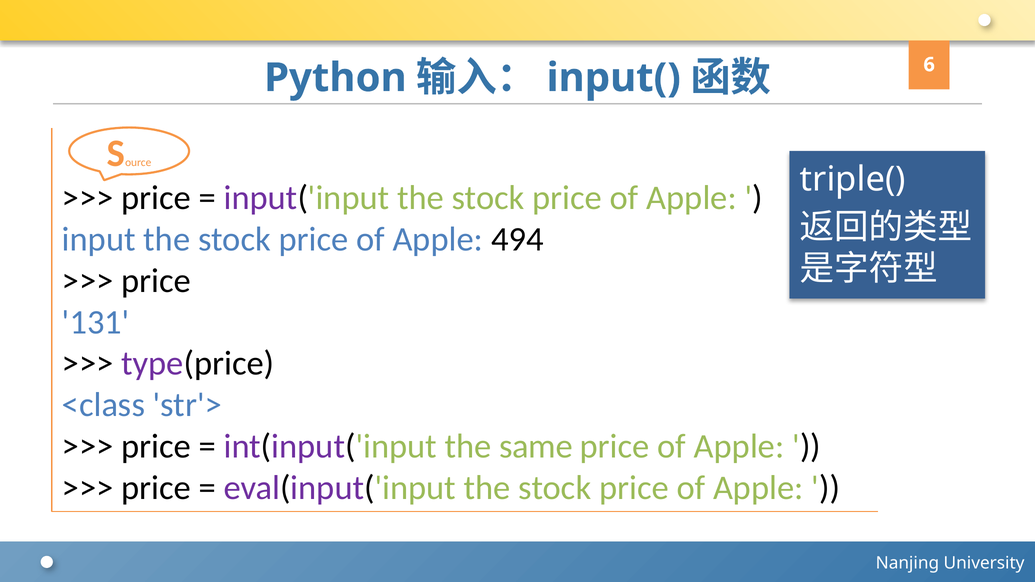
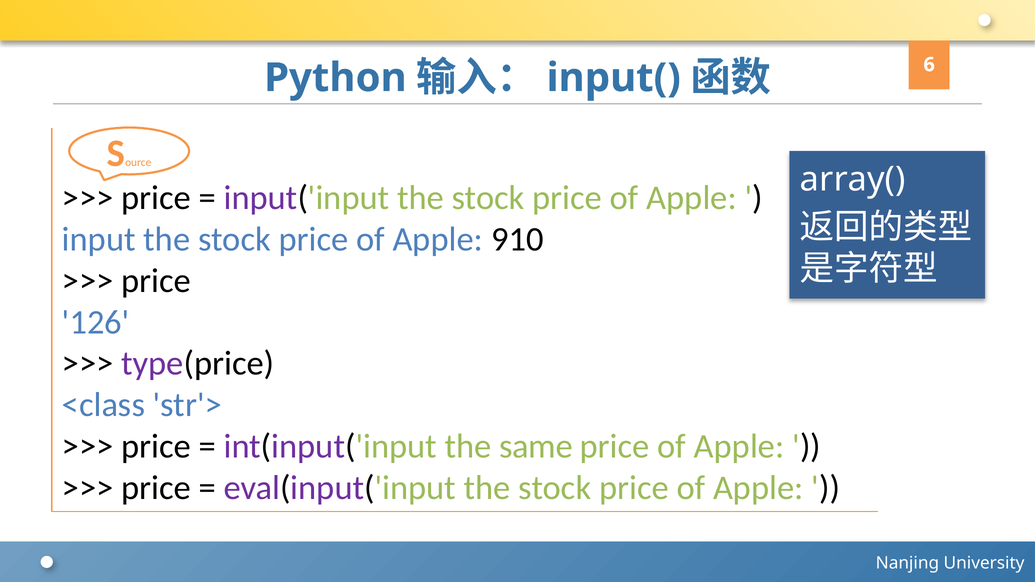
triple(: triple( -> array( (853, 179)
494: 494 -> 910 (517, 239)
131: 131 -> 126 (96, 322)
